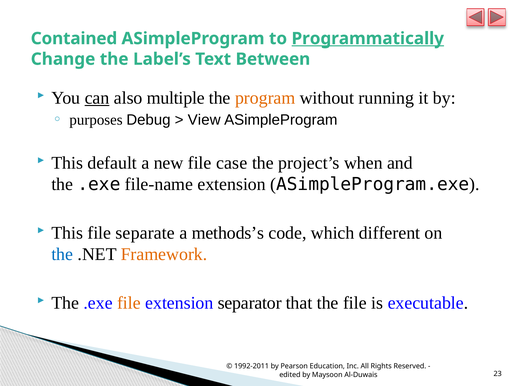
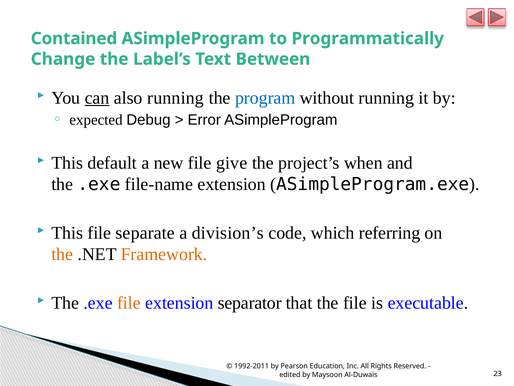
Programmatically underline: present -> none (368, 38)
also multiple: multiple -> running (176, 98)
program colour: orange -> blue (265, 98)
purposes: purposes -> expected (96, 120)
View: View -> Error (204, 120)
case: case -> give (232, 163)
methods’s: methods’s -> division’s (228, 233)
different: different -> referring (390, 233)
the colour: blue -> orange (62, 254)
